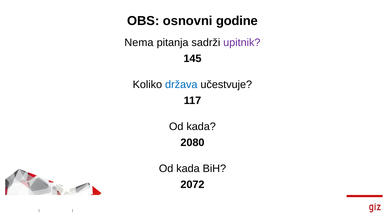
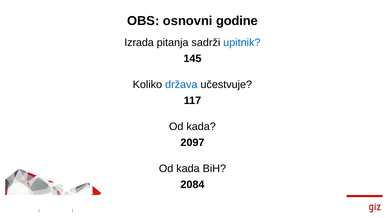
Nema: Nema -> Izrada (139, 42)
upitnik colour: purple -> blue (242, 42)
2080: 2080 -> 2097 (192, 143)
2072: 2072 -> 2084 (192, 185)
